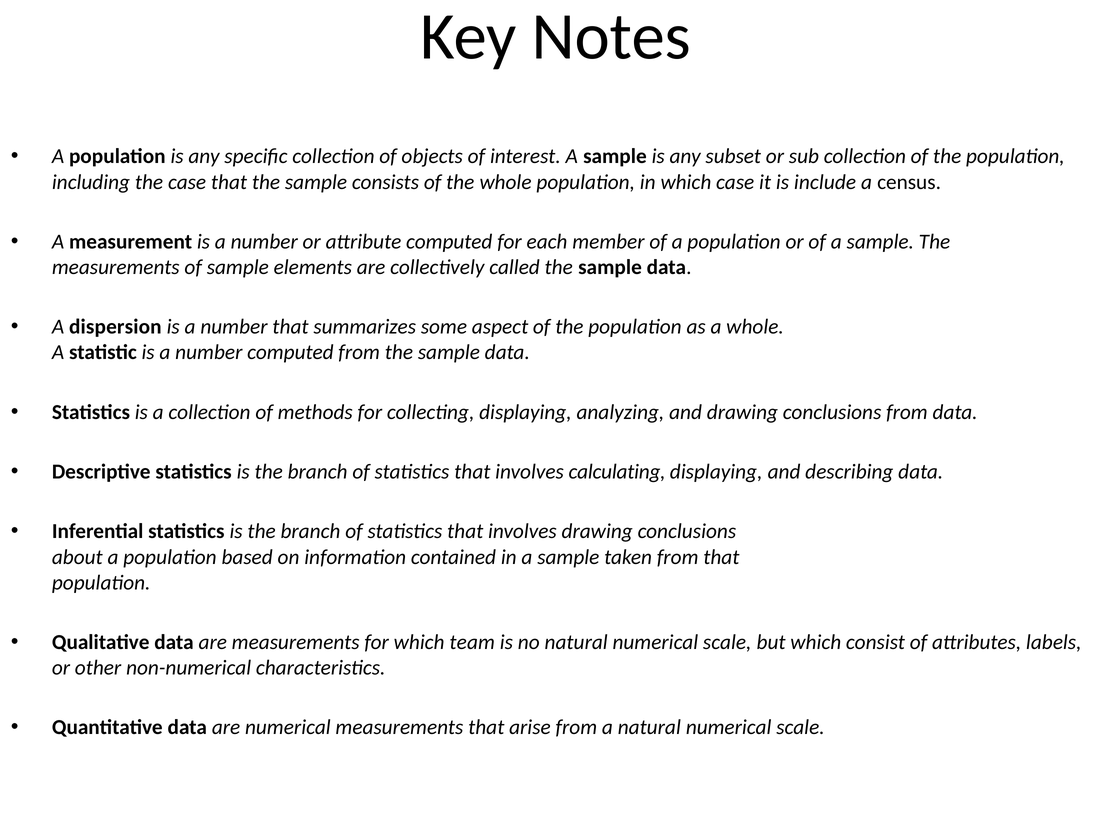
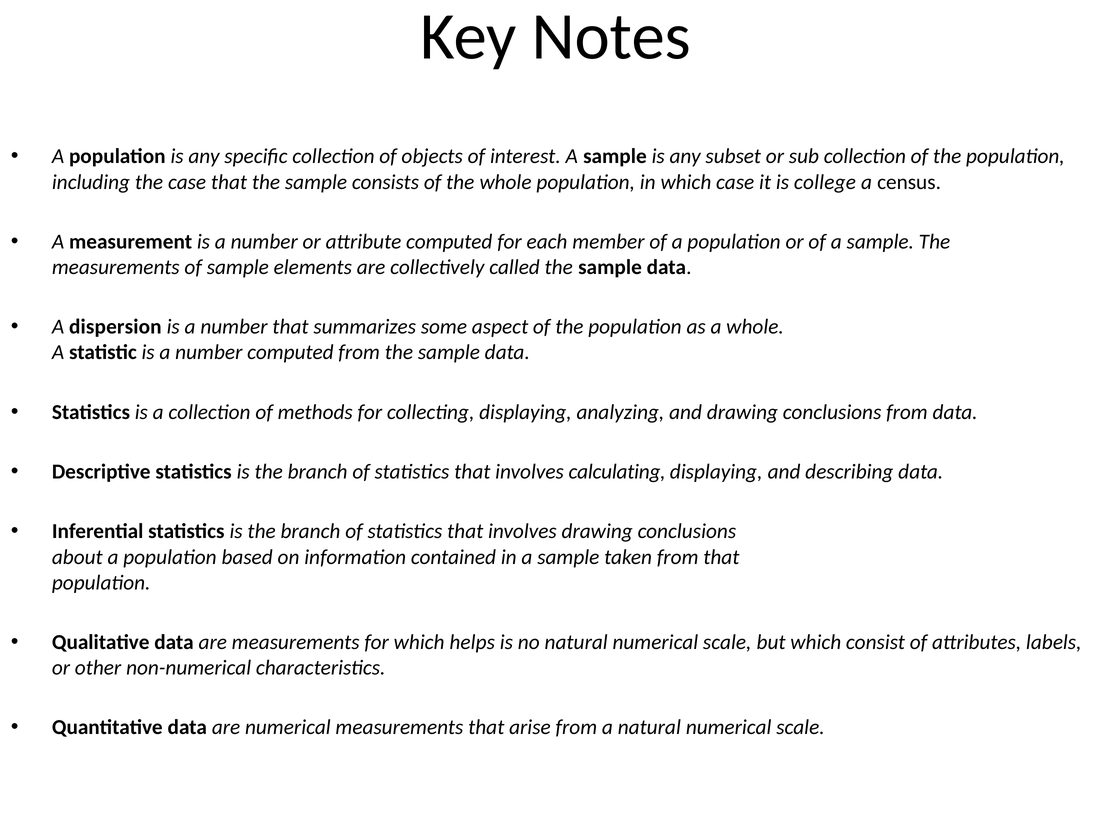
include: include -> college (825, 182)
team: team -> helps (472, 642)
